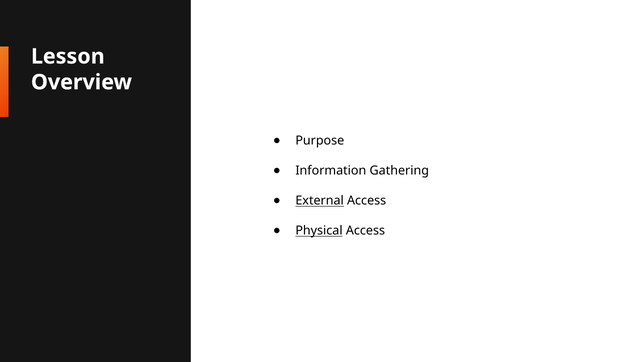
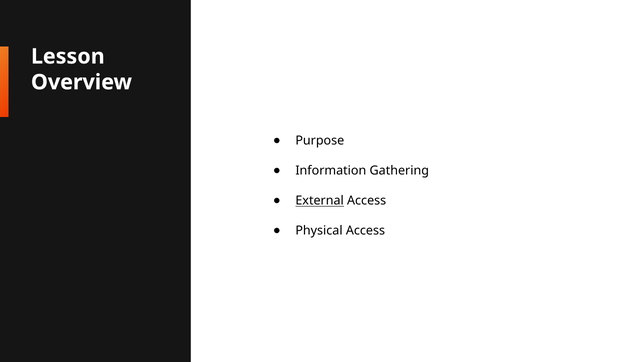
Physical underline: present -> none (319, 231)
